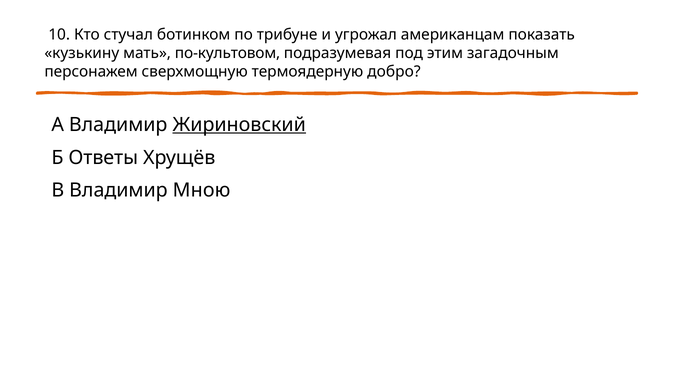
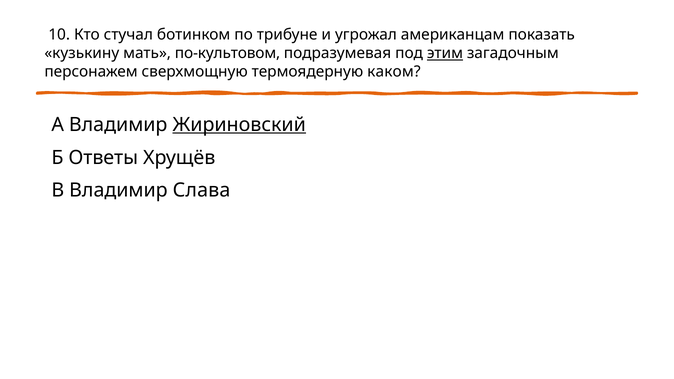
этим underline: none -> present (445, 53)
добро: добро -> каком (394, 72)
Мною: Мною -> Слава (202, 190)
